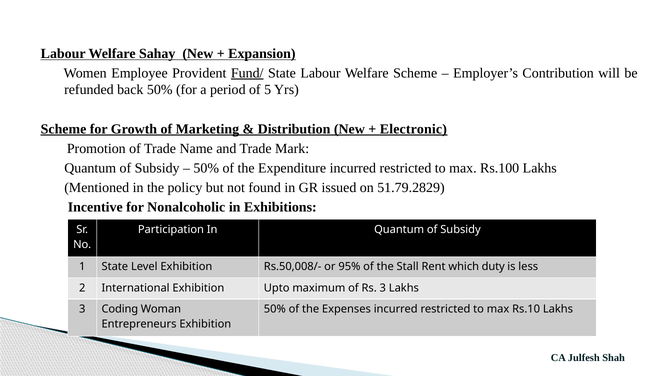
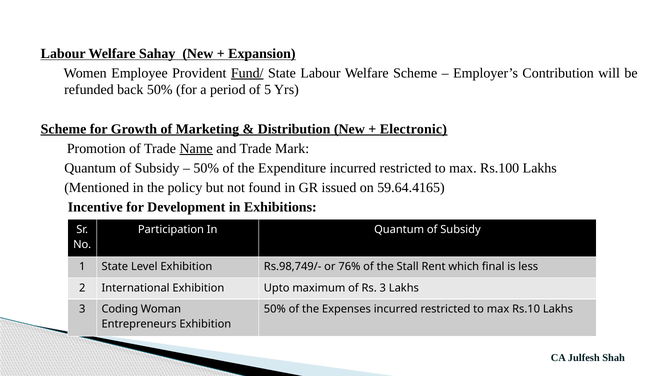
Name underline: none -> present (196, 148)
51.79.2829: 51.79.2829 -> 59.64.4165 (411, 187)
Nonalcoholic: Nonalcoholic -> Development (186, 207)
Rs.50,008/-: Rs.50,008/- -> Rs.98,749/- (293, 266)
95%: 95% -> 76% (349, 266)
duty: duty -> final (493, 266)
